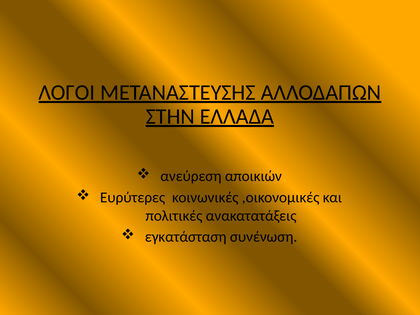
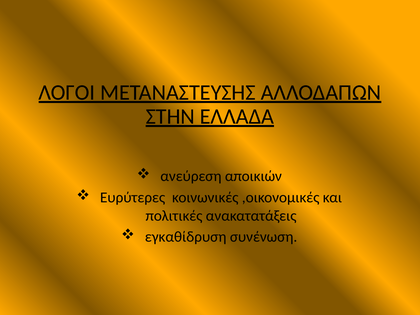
εγκατάσταση: εγκατάσταση -> εγκαθίδρυση (186, 237)
